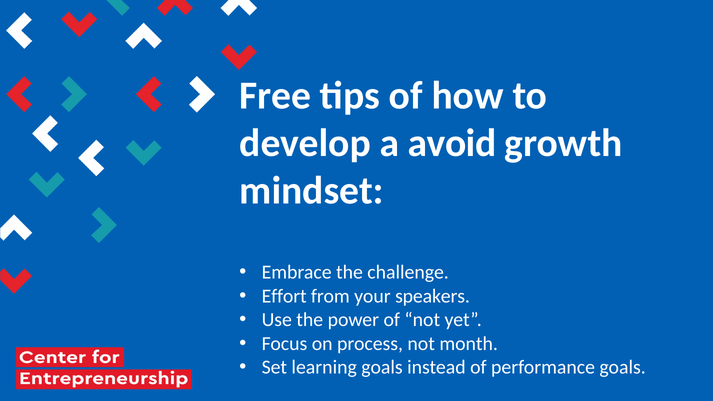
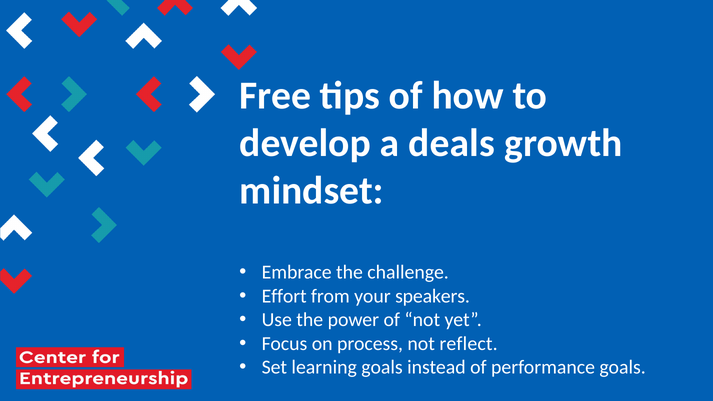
avoid: avoid -> deals (452, 143)
month: month -> reflect (469, 344)
